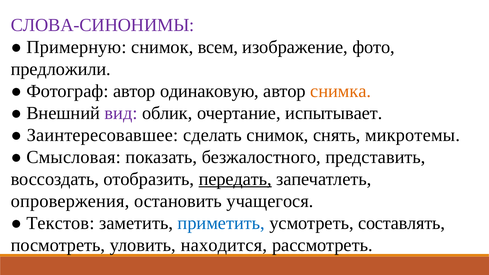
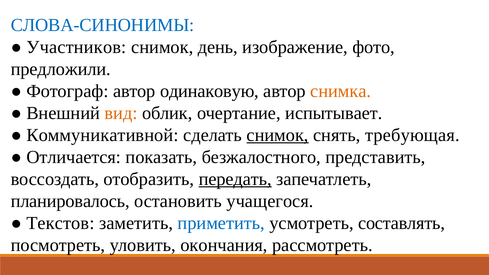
СЛОВА-СИНОНИМЫ colour: purple -> blue (103, 25)
Примерную: Примерную -> Участников (76, 47)
всем: всем -> день (218, 47)
вид colour: purple -> orange (121, 113)
Заинтересовавшее: Заинтересовавшее -> Коммуникативной (102, 135)
снимок underline: none -> present (278, 135)
микротемы: микротемы -> требующая (413, 135)
Смысловая: Смысловая -> Отличается (74, 157)
опровержения: опровержения -> планировалось (70, 201)
находится: находится -> окончания (224, 245)
